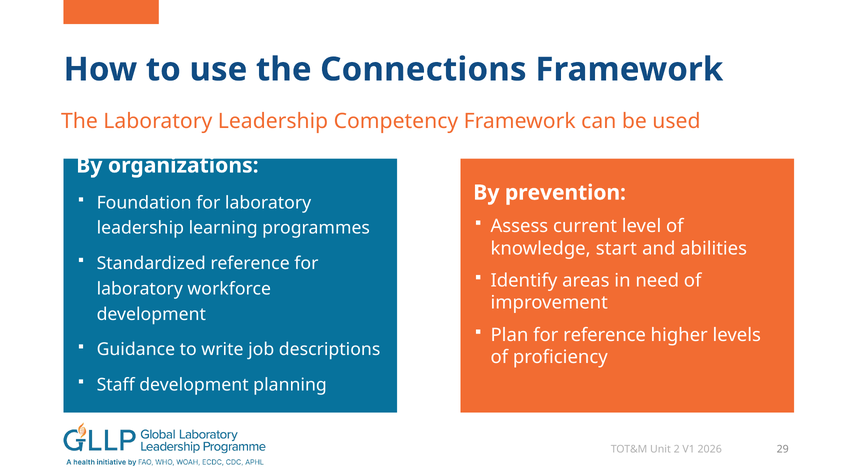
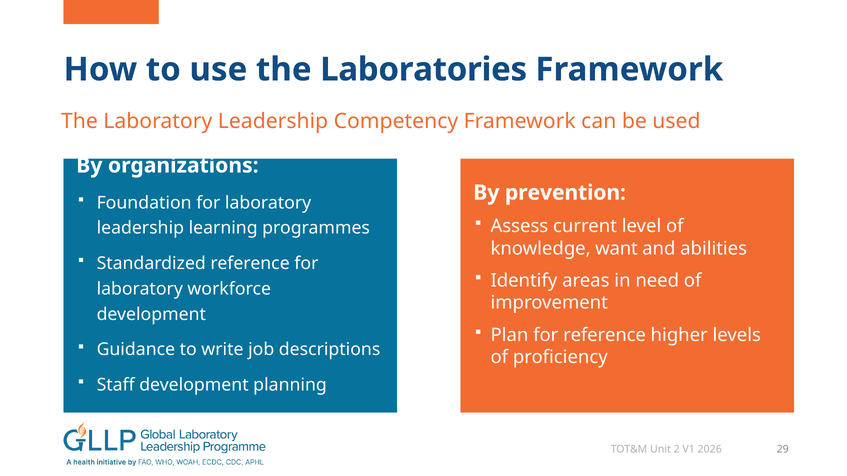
Connections: Connections -> Laboratories (424, 70)
start: start -> want (616, 249)
